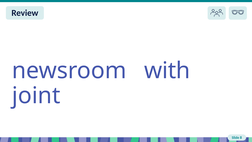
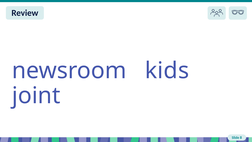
with: with -> kids (167, 71)
